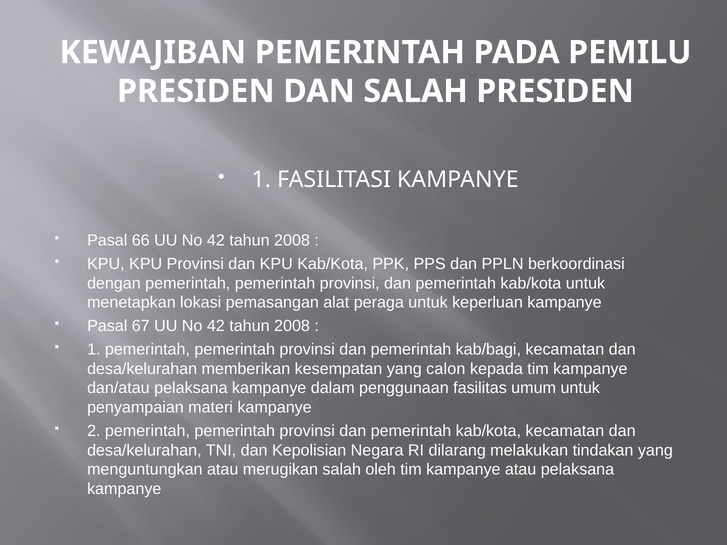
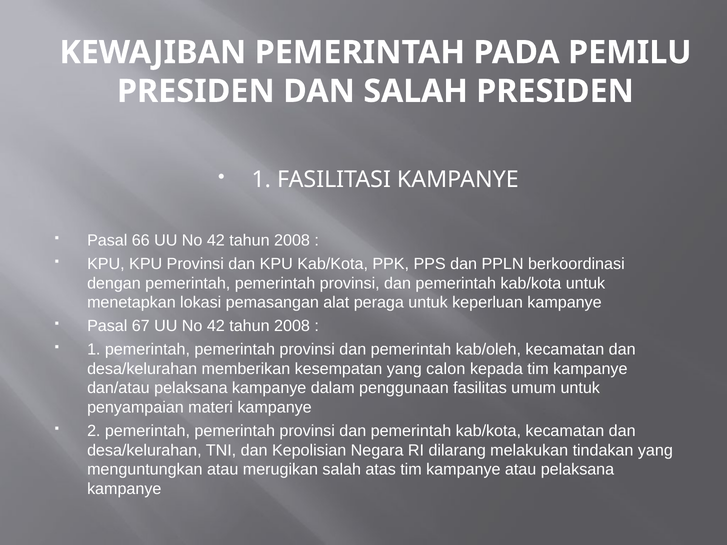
kab/bagi: kab/bagi -> kab/oleh (488, 350)
oleh: oleh -> atas (381, 470)
